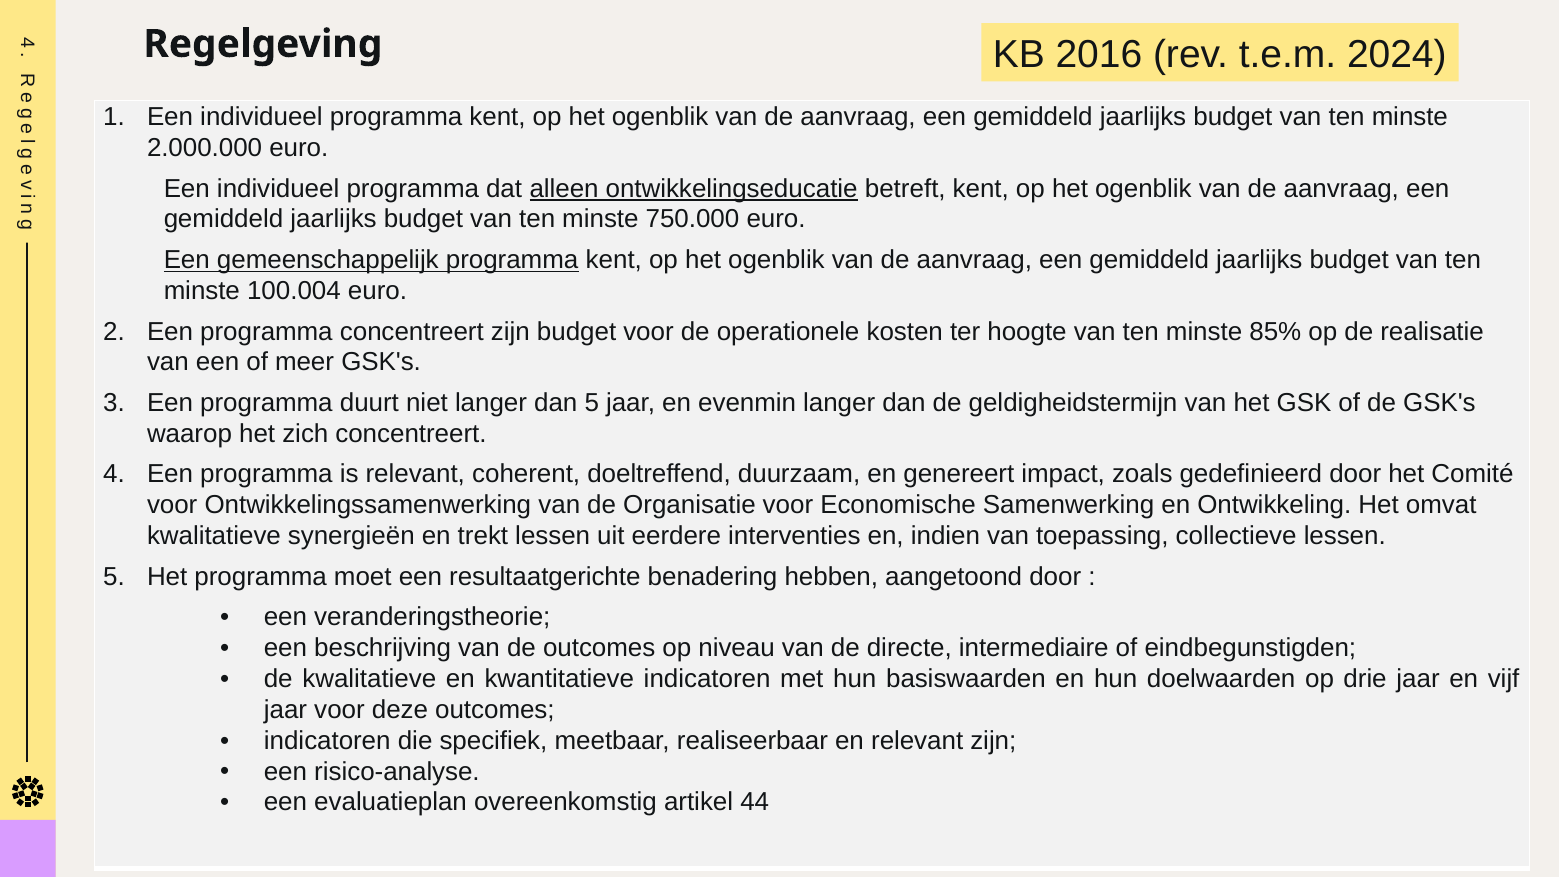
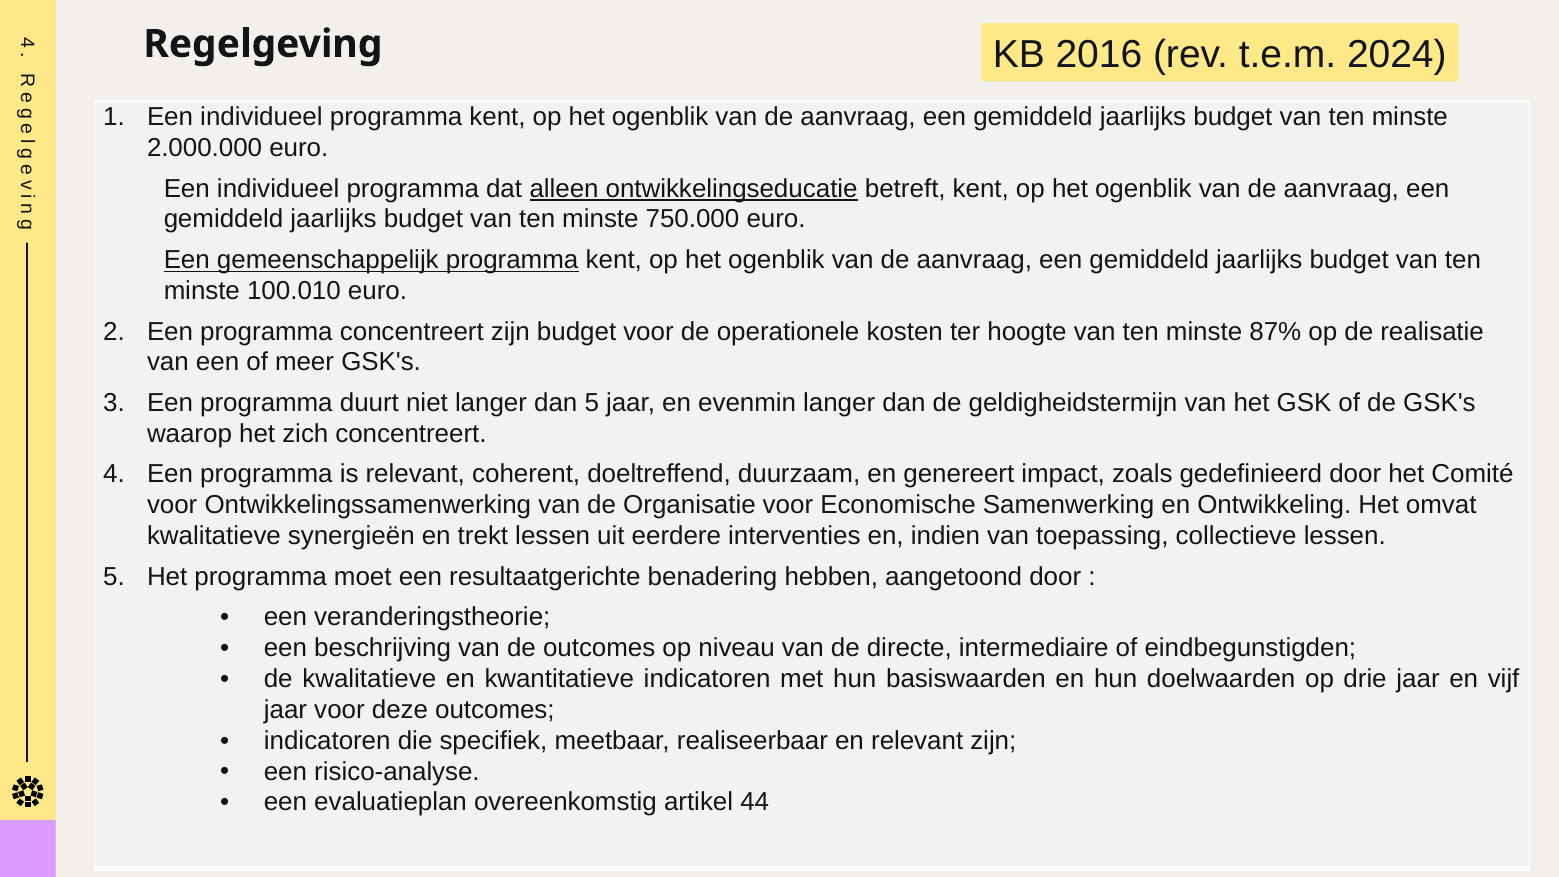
100.004: 100.004 -> 100.010 (294, 291)
85%: 85% -> 87% (1275, 331)
